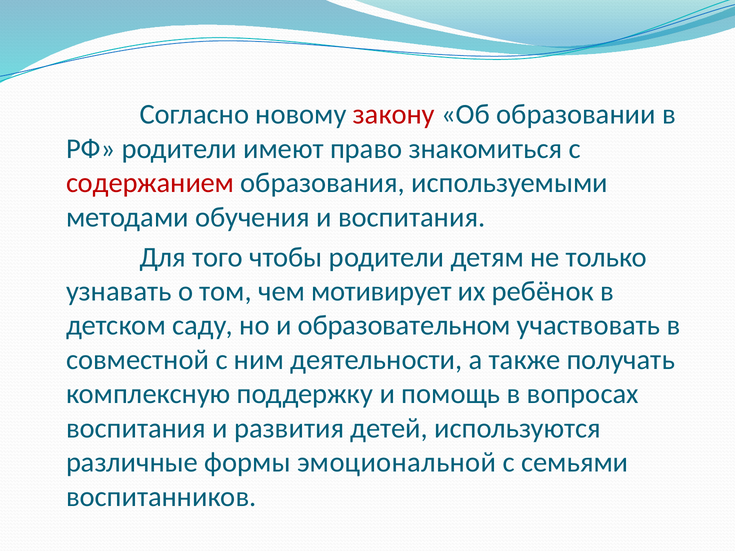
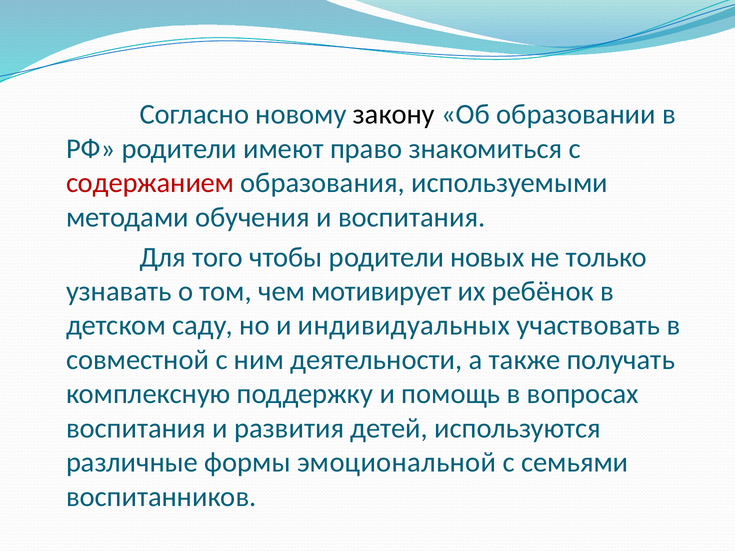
закону colour: red -> black (394, 115)
детям: детям -> новых (487, 257)
образовательном: образовательном -> индивидуальных (404, 326)
